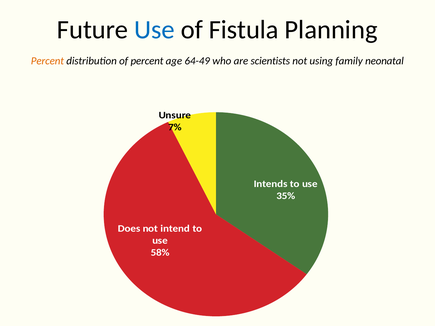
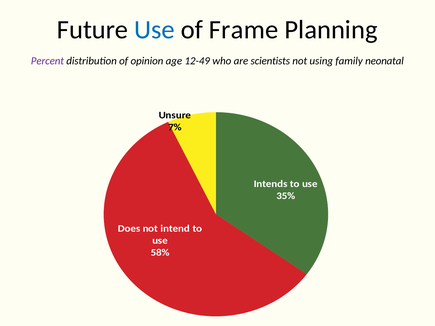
Fistula: Fistula -> Frame (244, 30)
Percent colour: orange -> purple (47, 61)
of percent: percent -> opinion (147, 61)
64-49: 64-49 -> 12-49 (197, 61)
